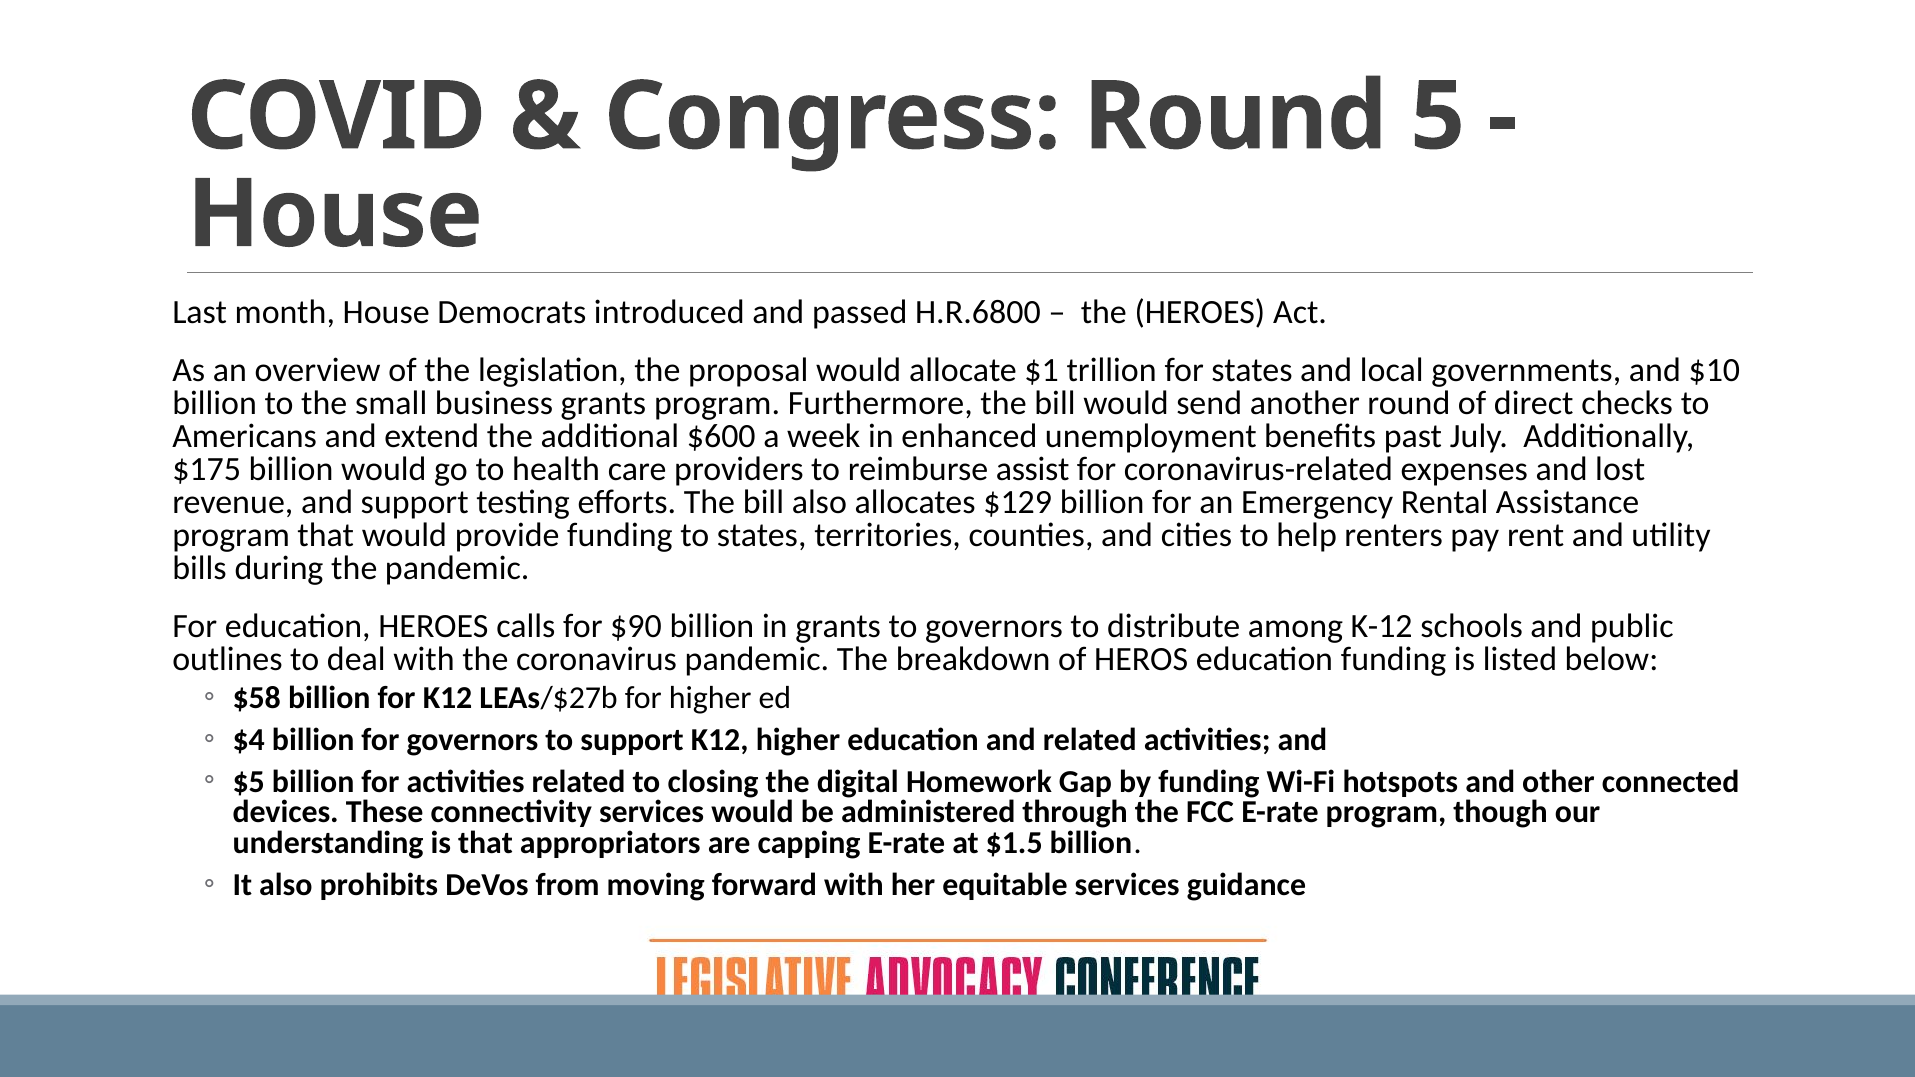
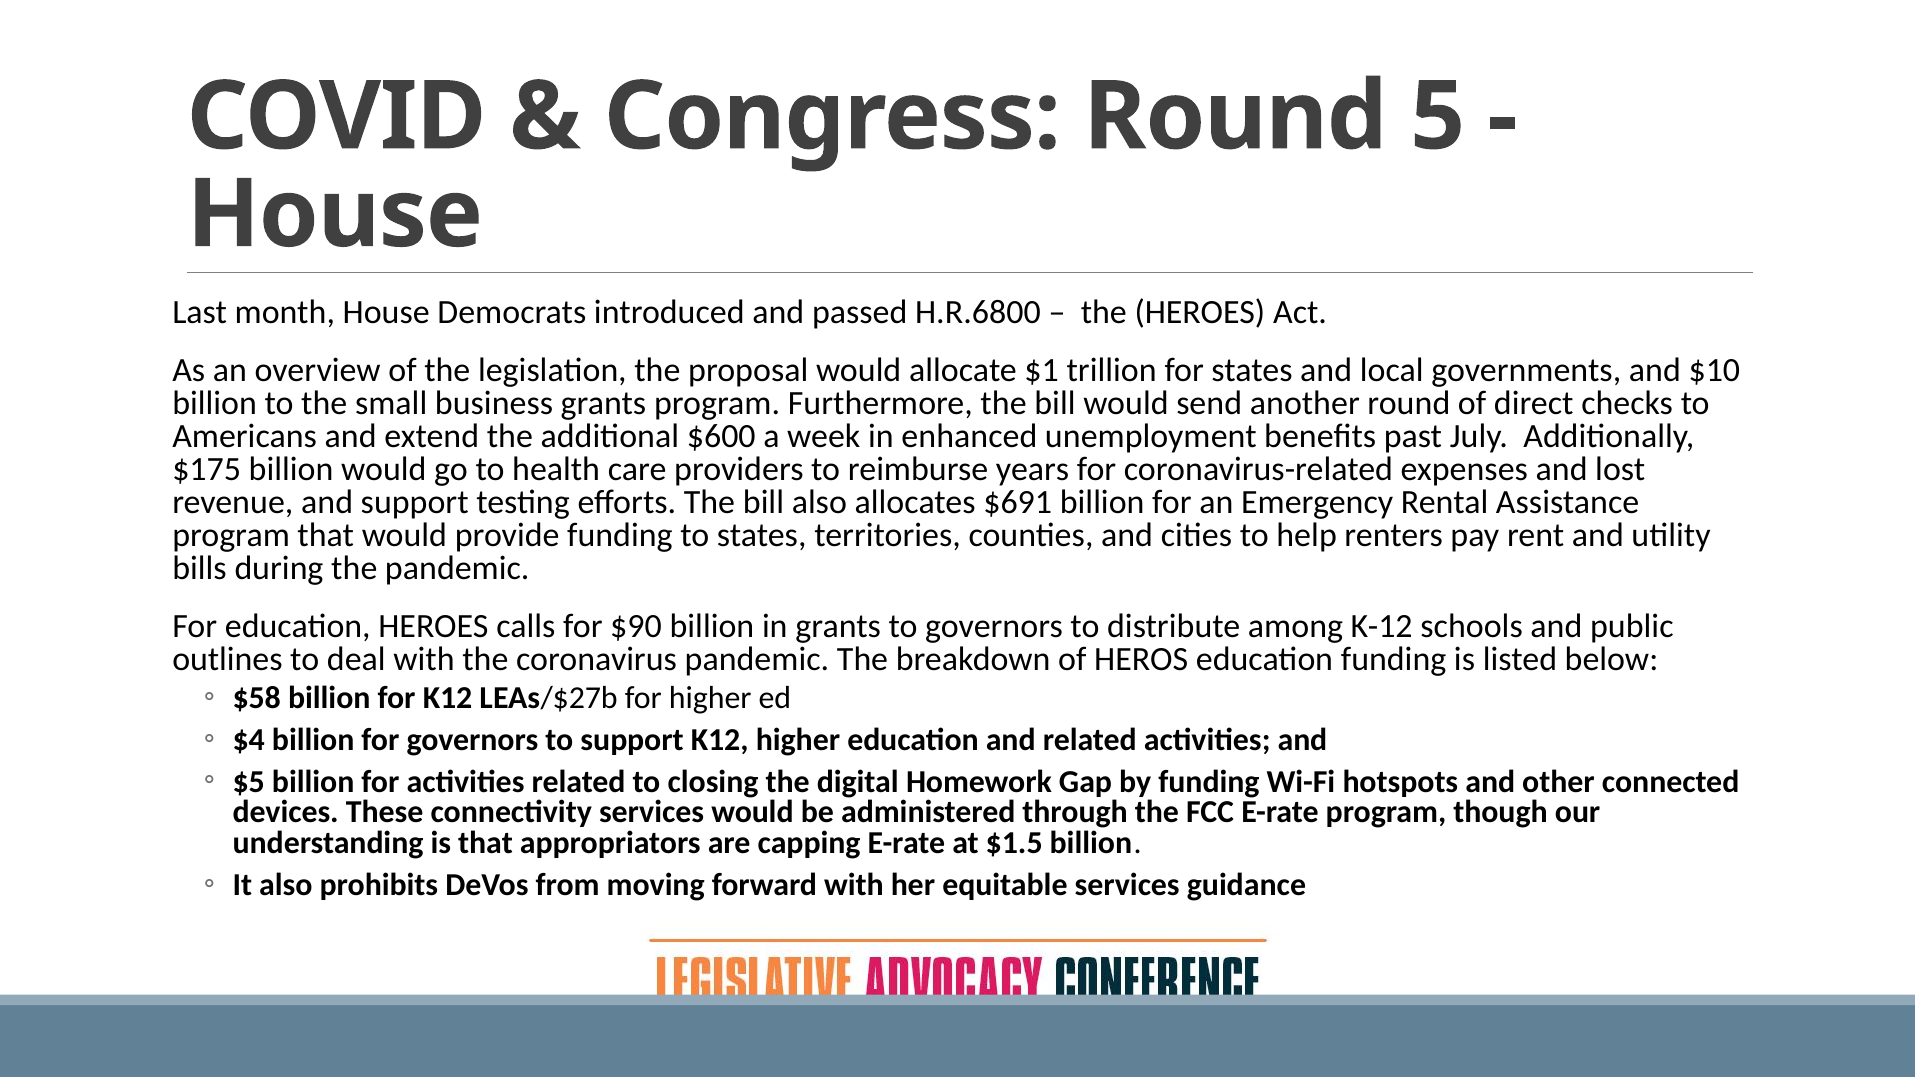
assist: assist -> years (1032, 469)
$129: $129 -> $691 (1018, 502)
